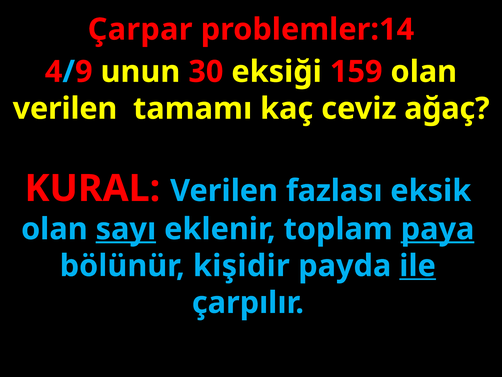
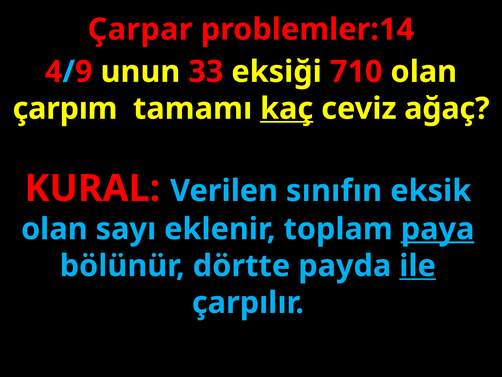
30: 30 -> 33 (206, 72)
159: 159 -> 710 (356, 72)
verilen: verilen -> çarpım (65, 108)
kaç underline: none -> present (287, 108)
fazlası: fazlası -> sınıfın (334, 191)
sayı underline: present -> none (126, 229)
kişidir: kişidir -> dörtte (241, 266)
